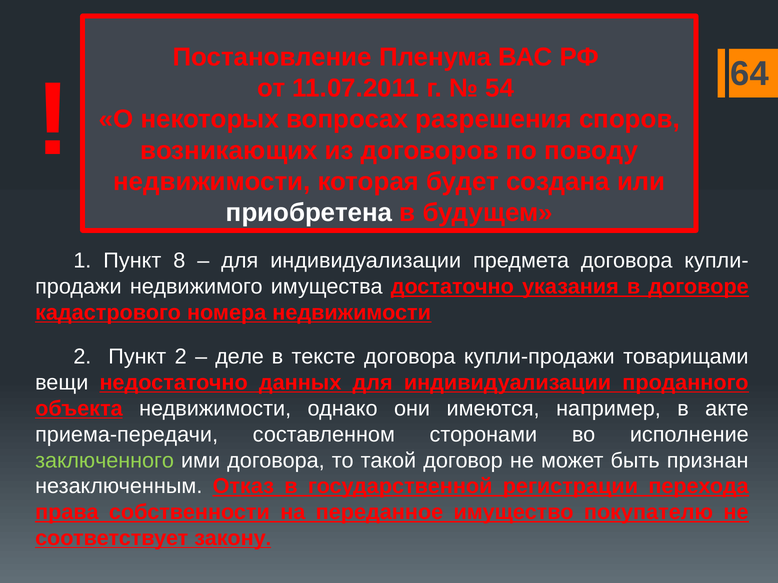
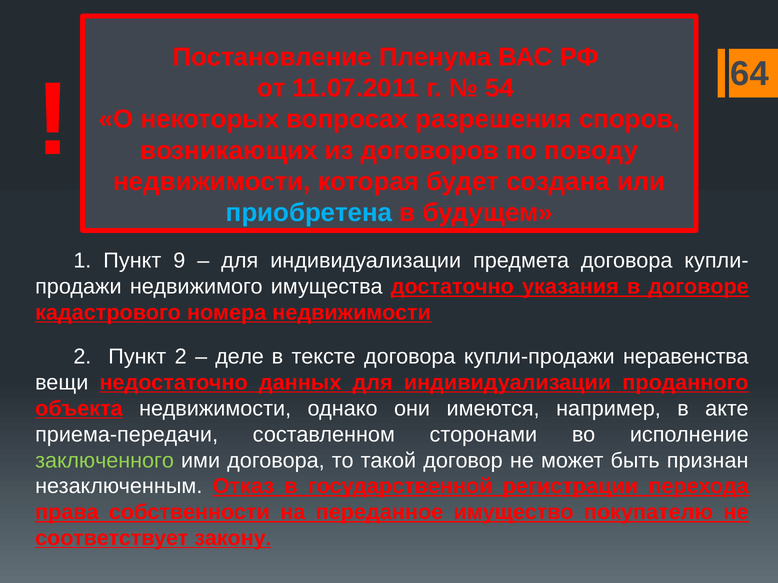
приобретена colour: white -> light blue (309, 213)
8: 8 -> 9 (179, 261)
товарищами: товарищами -> неравенства (686, 357)
